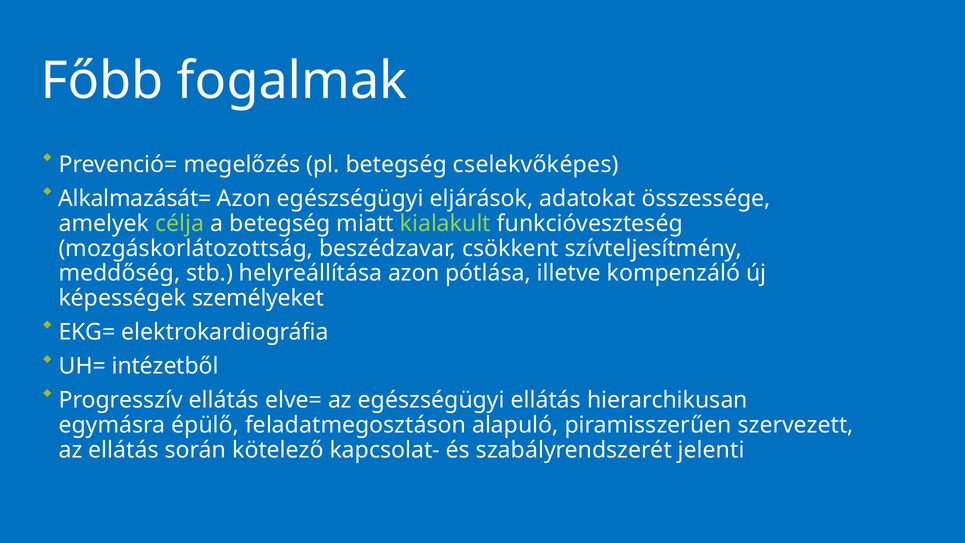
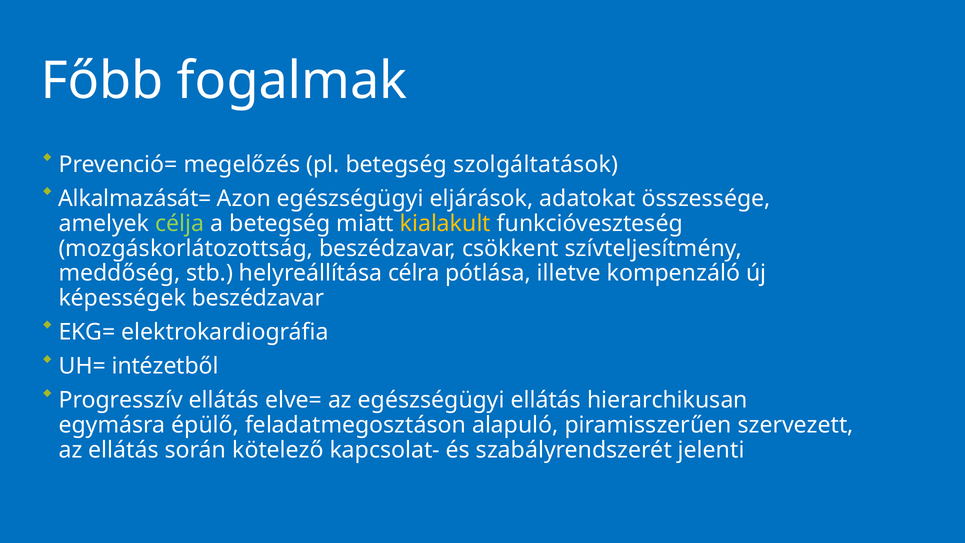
cselekvőképes: cselekvőképes -> szolgáltatások (536, 164)
kialakult colour: light green -> yellow (445, 223)
helyreállítása azon: azon -> célra (414, 273)
képességek személyeket: személyeket -> beszédzavar (258, 298)
